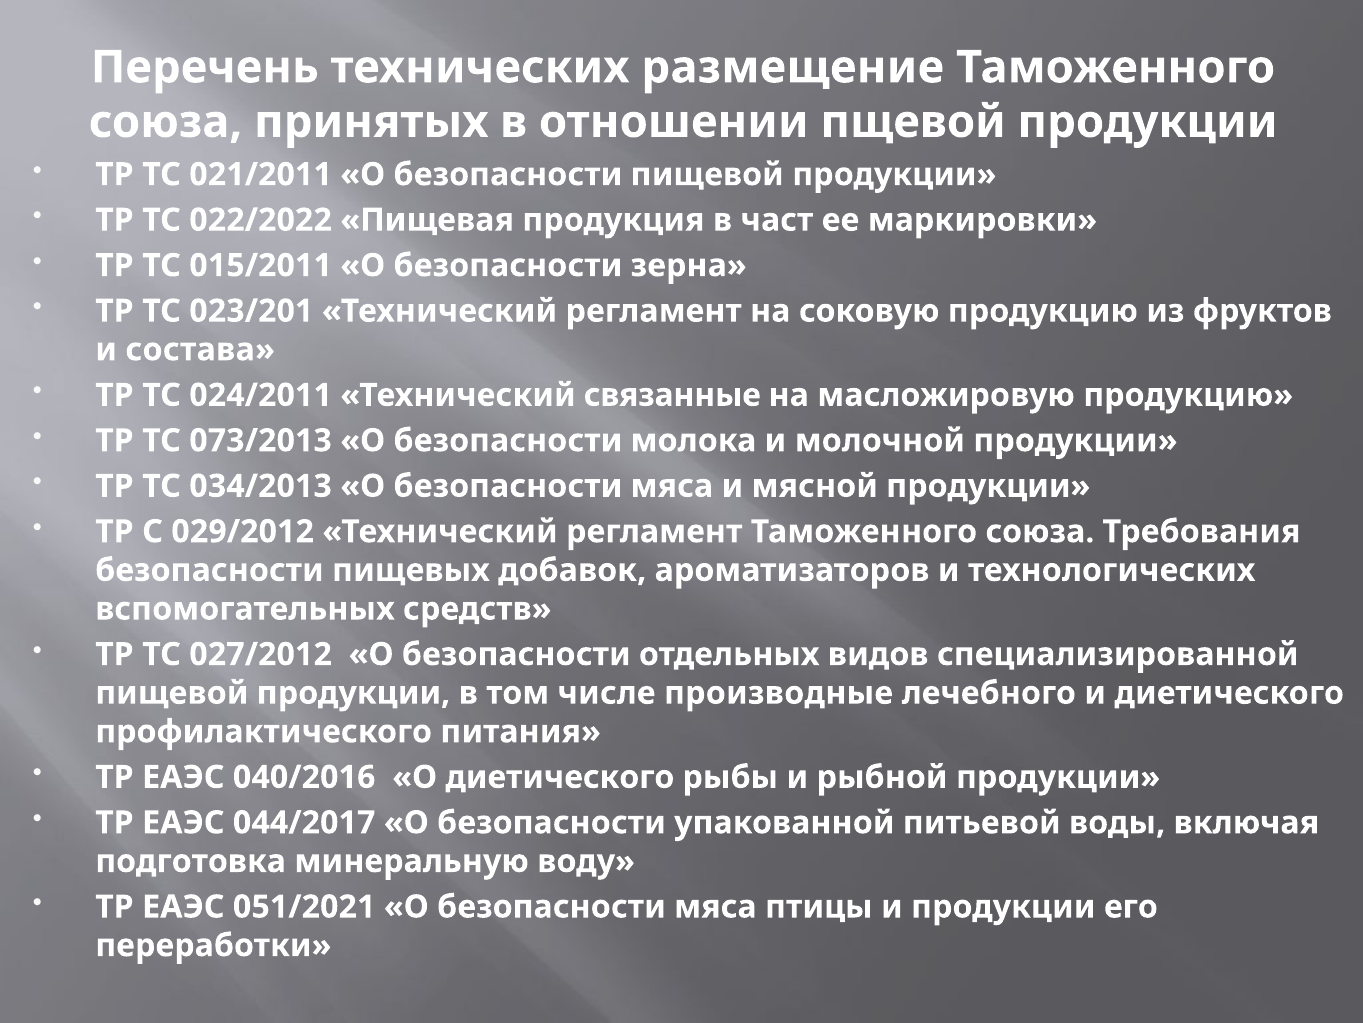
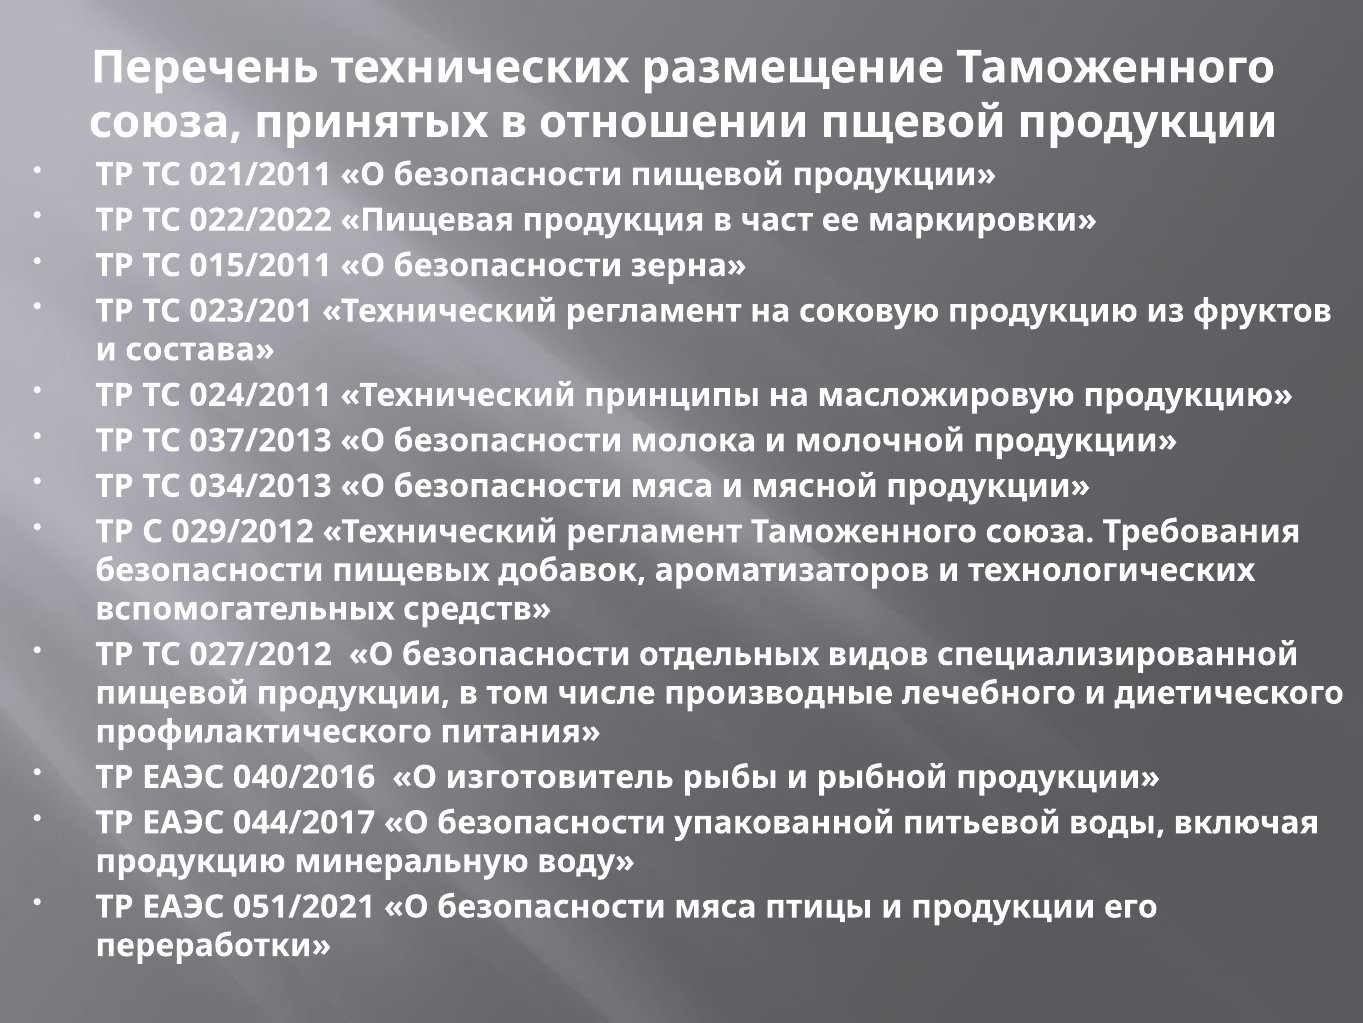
связанные: связанные -> принципы (672, 395)
073/2013: 073/2013 -> 037/2013 (261, 440)
О диетического: диетического -> изготовитель (560, 777)
подготовка: подготовка -> продукцию (191, 861)
